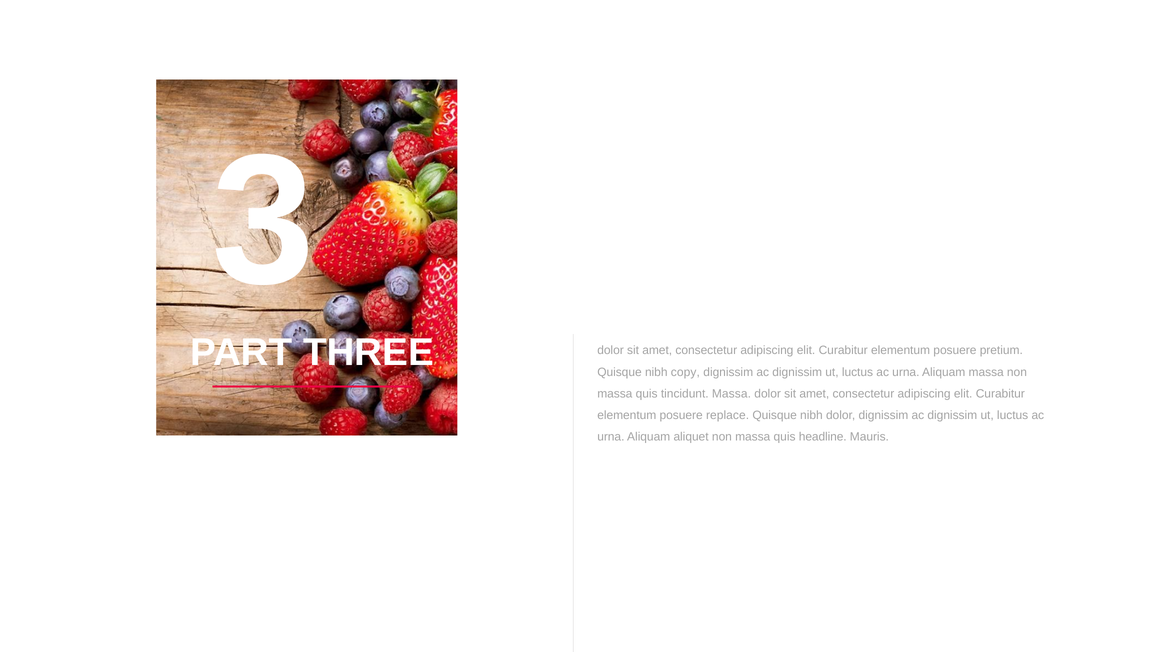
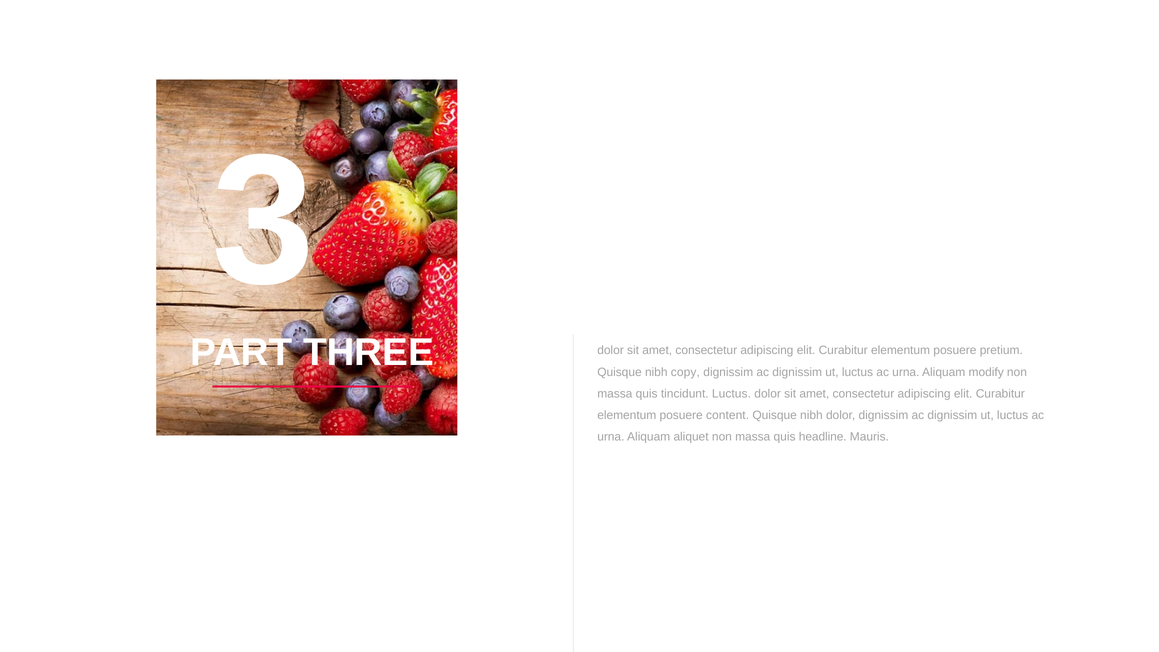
Aliquam massa: massa -> modify (986, 372)
tincidunt Massa: Massa -> Luctus (731, 394)
replace: replace -> content (728, 415)
